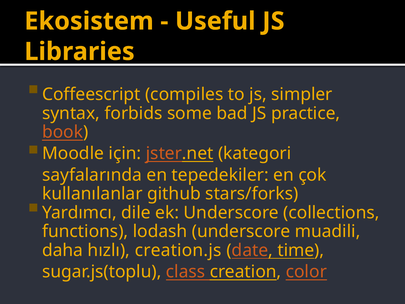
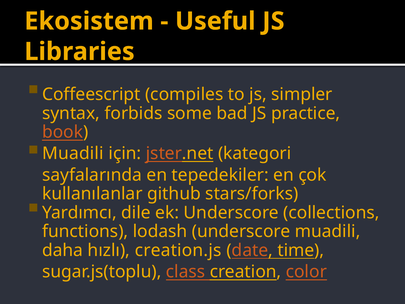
Moodle: Moodle -> Muadili (73, 153)
